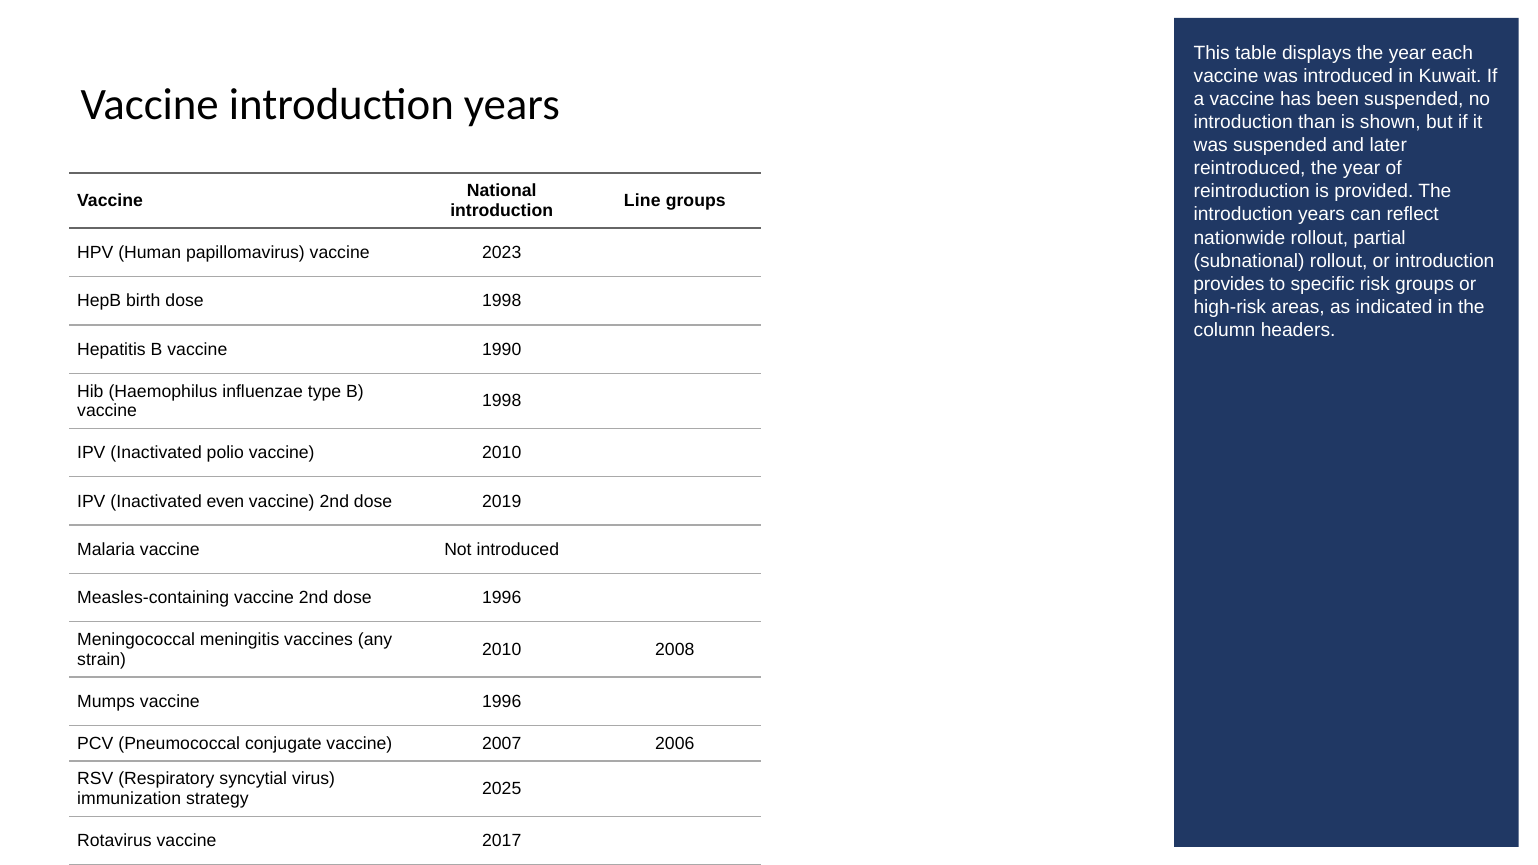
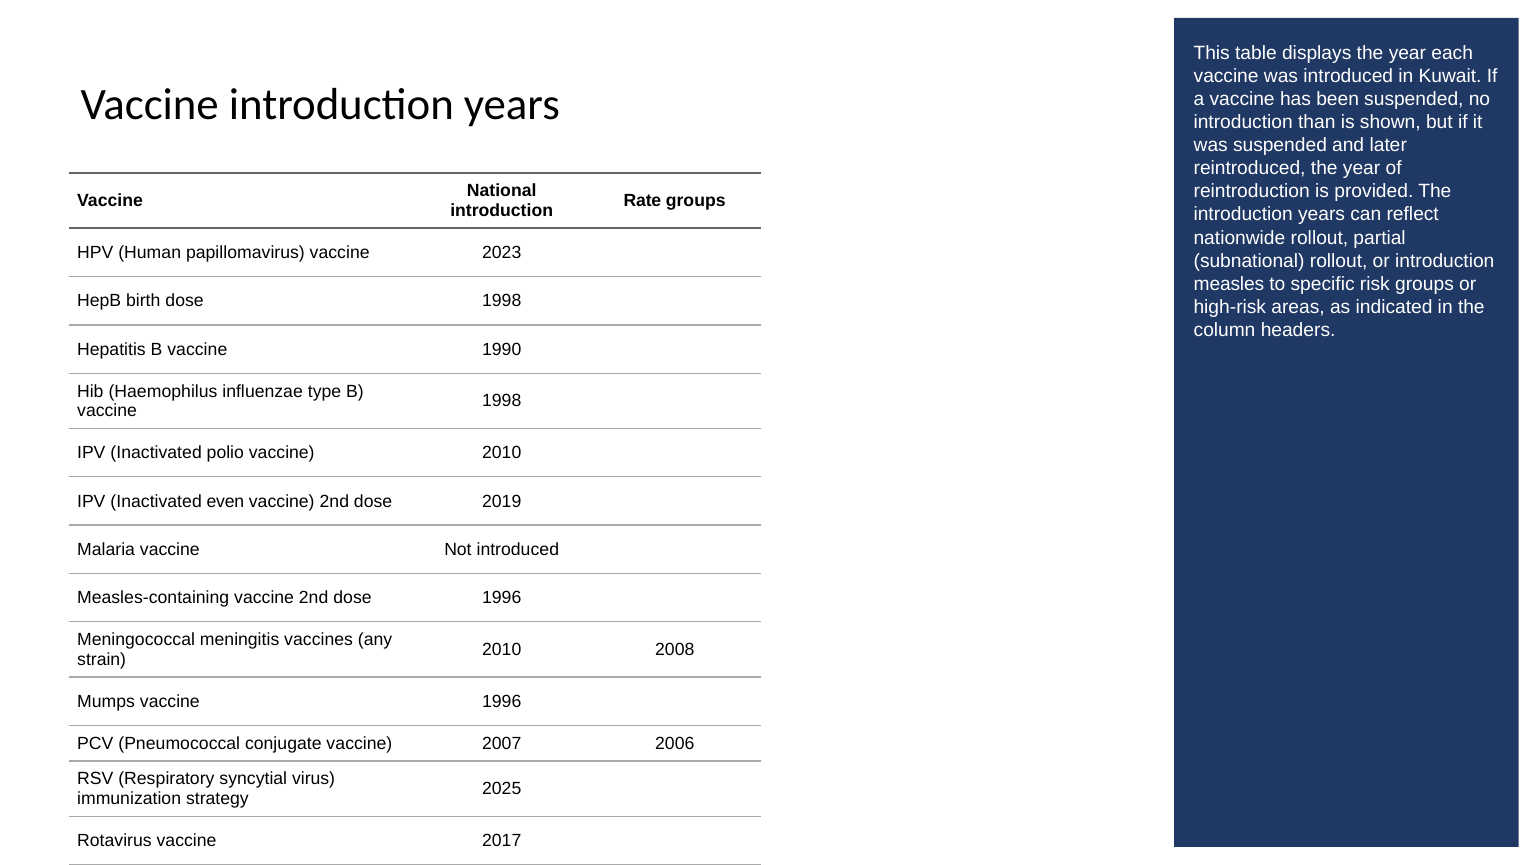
Line: Line -> Rate (642, 201)
provides: provides -> measles (1229, 284)
